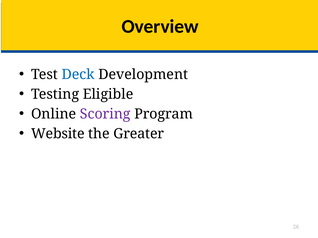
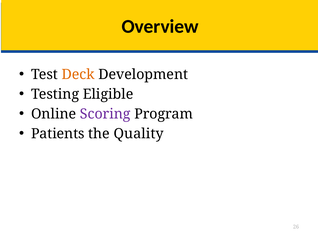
Deck colour: blue -> orange (78, 75)
Website: Website -> Patients (58, 134)
Greater: Greater -> Quality (139, 134)
